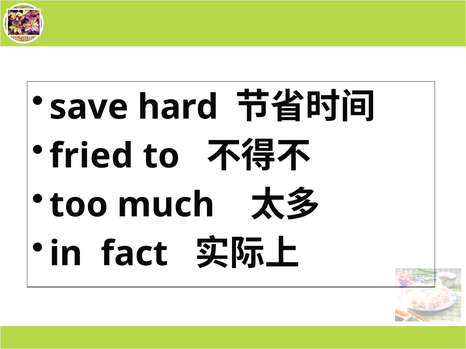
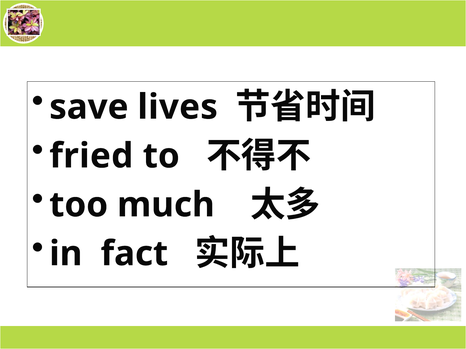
hard: hard -> lives (178, 107)
